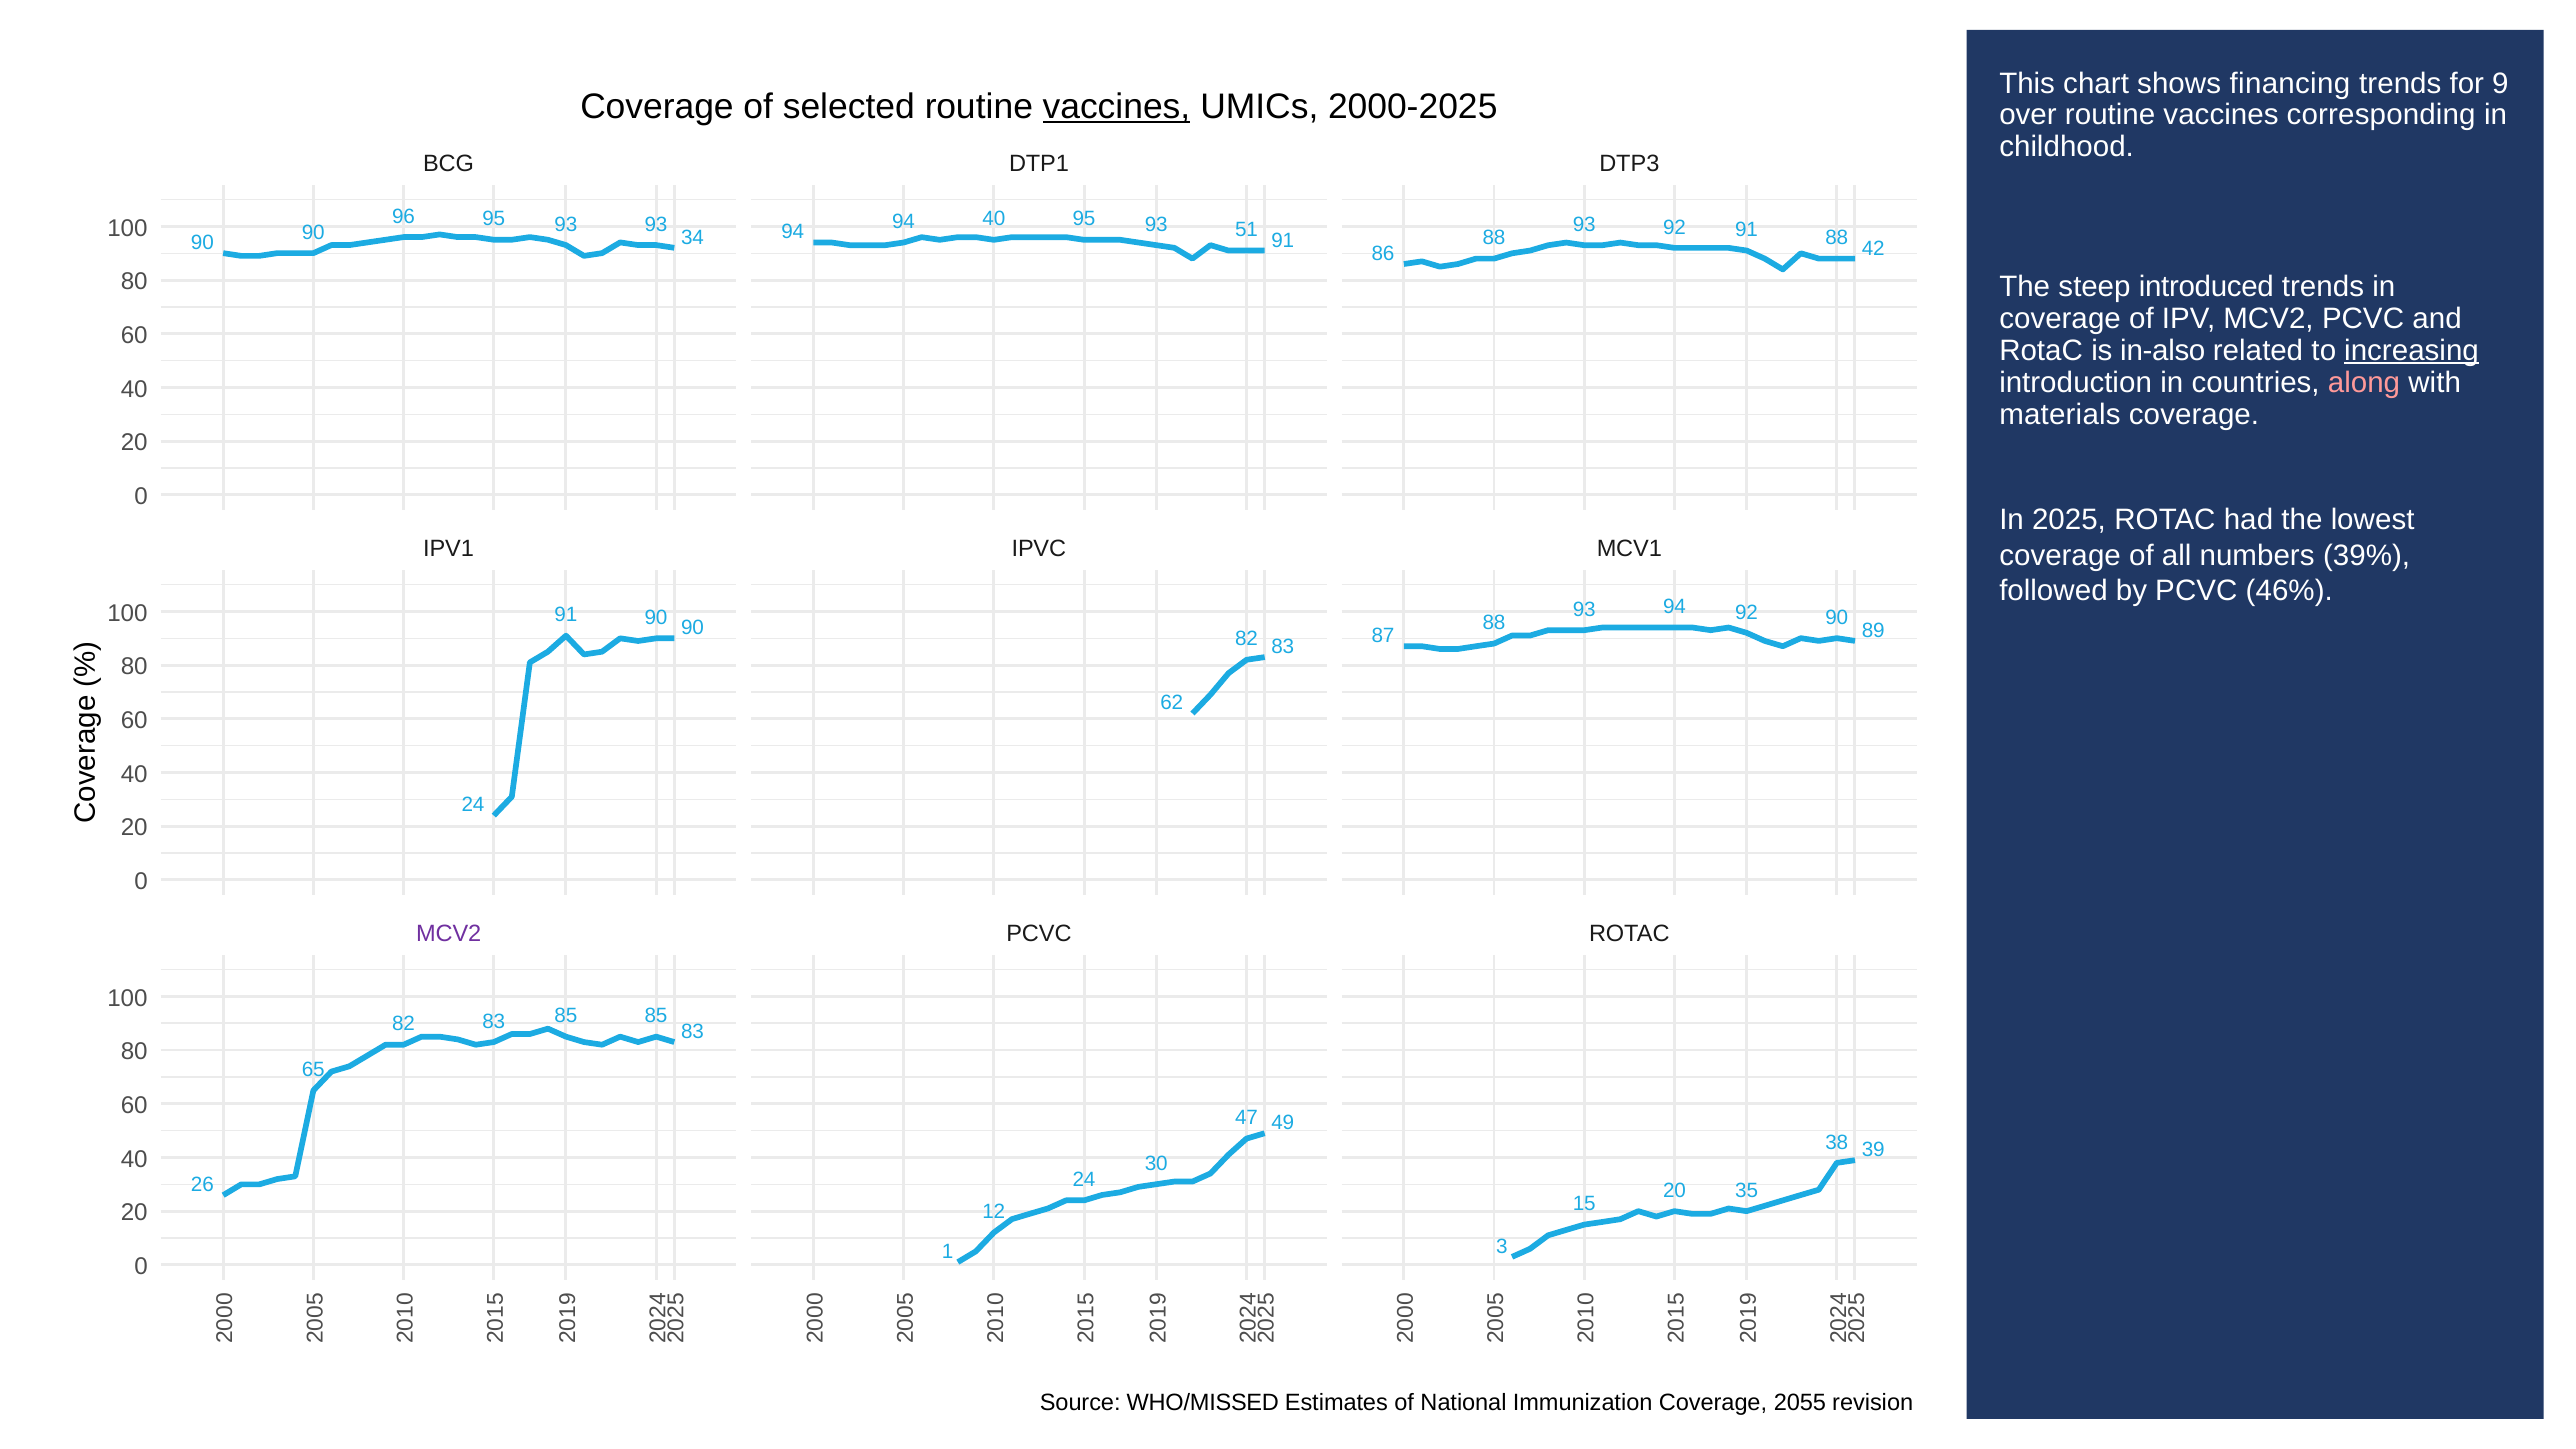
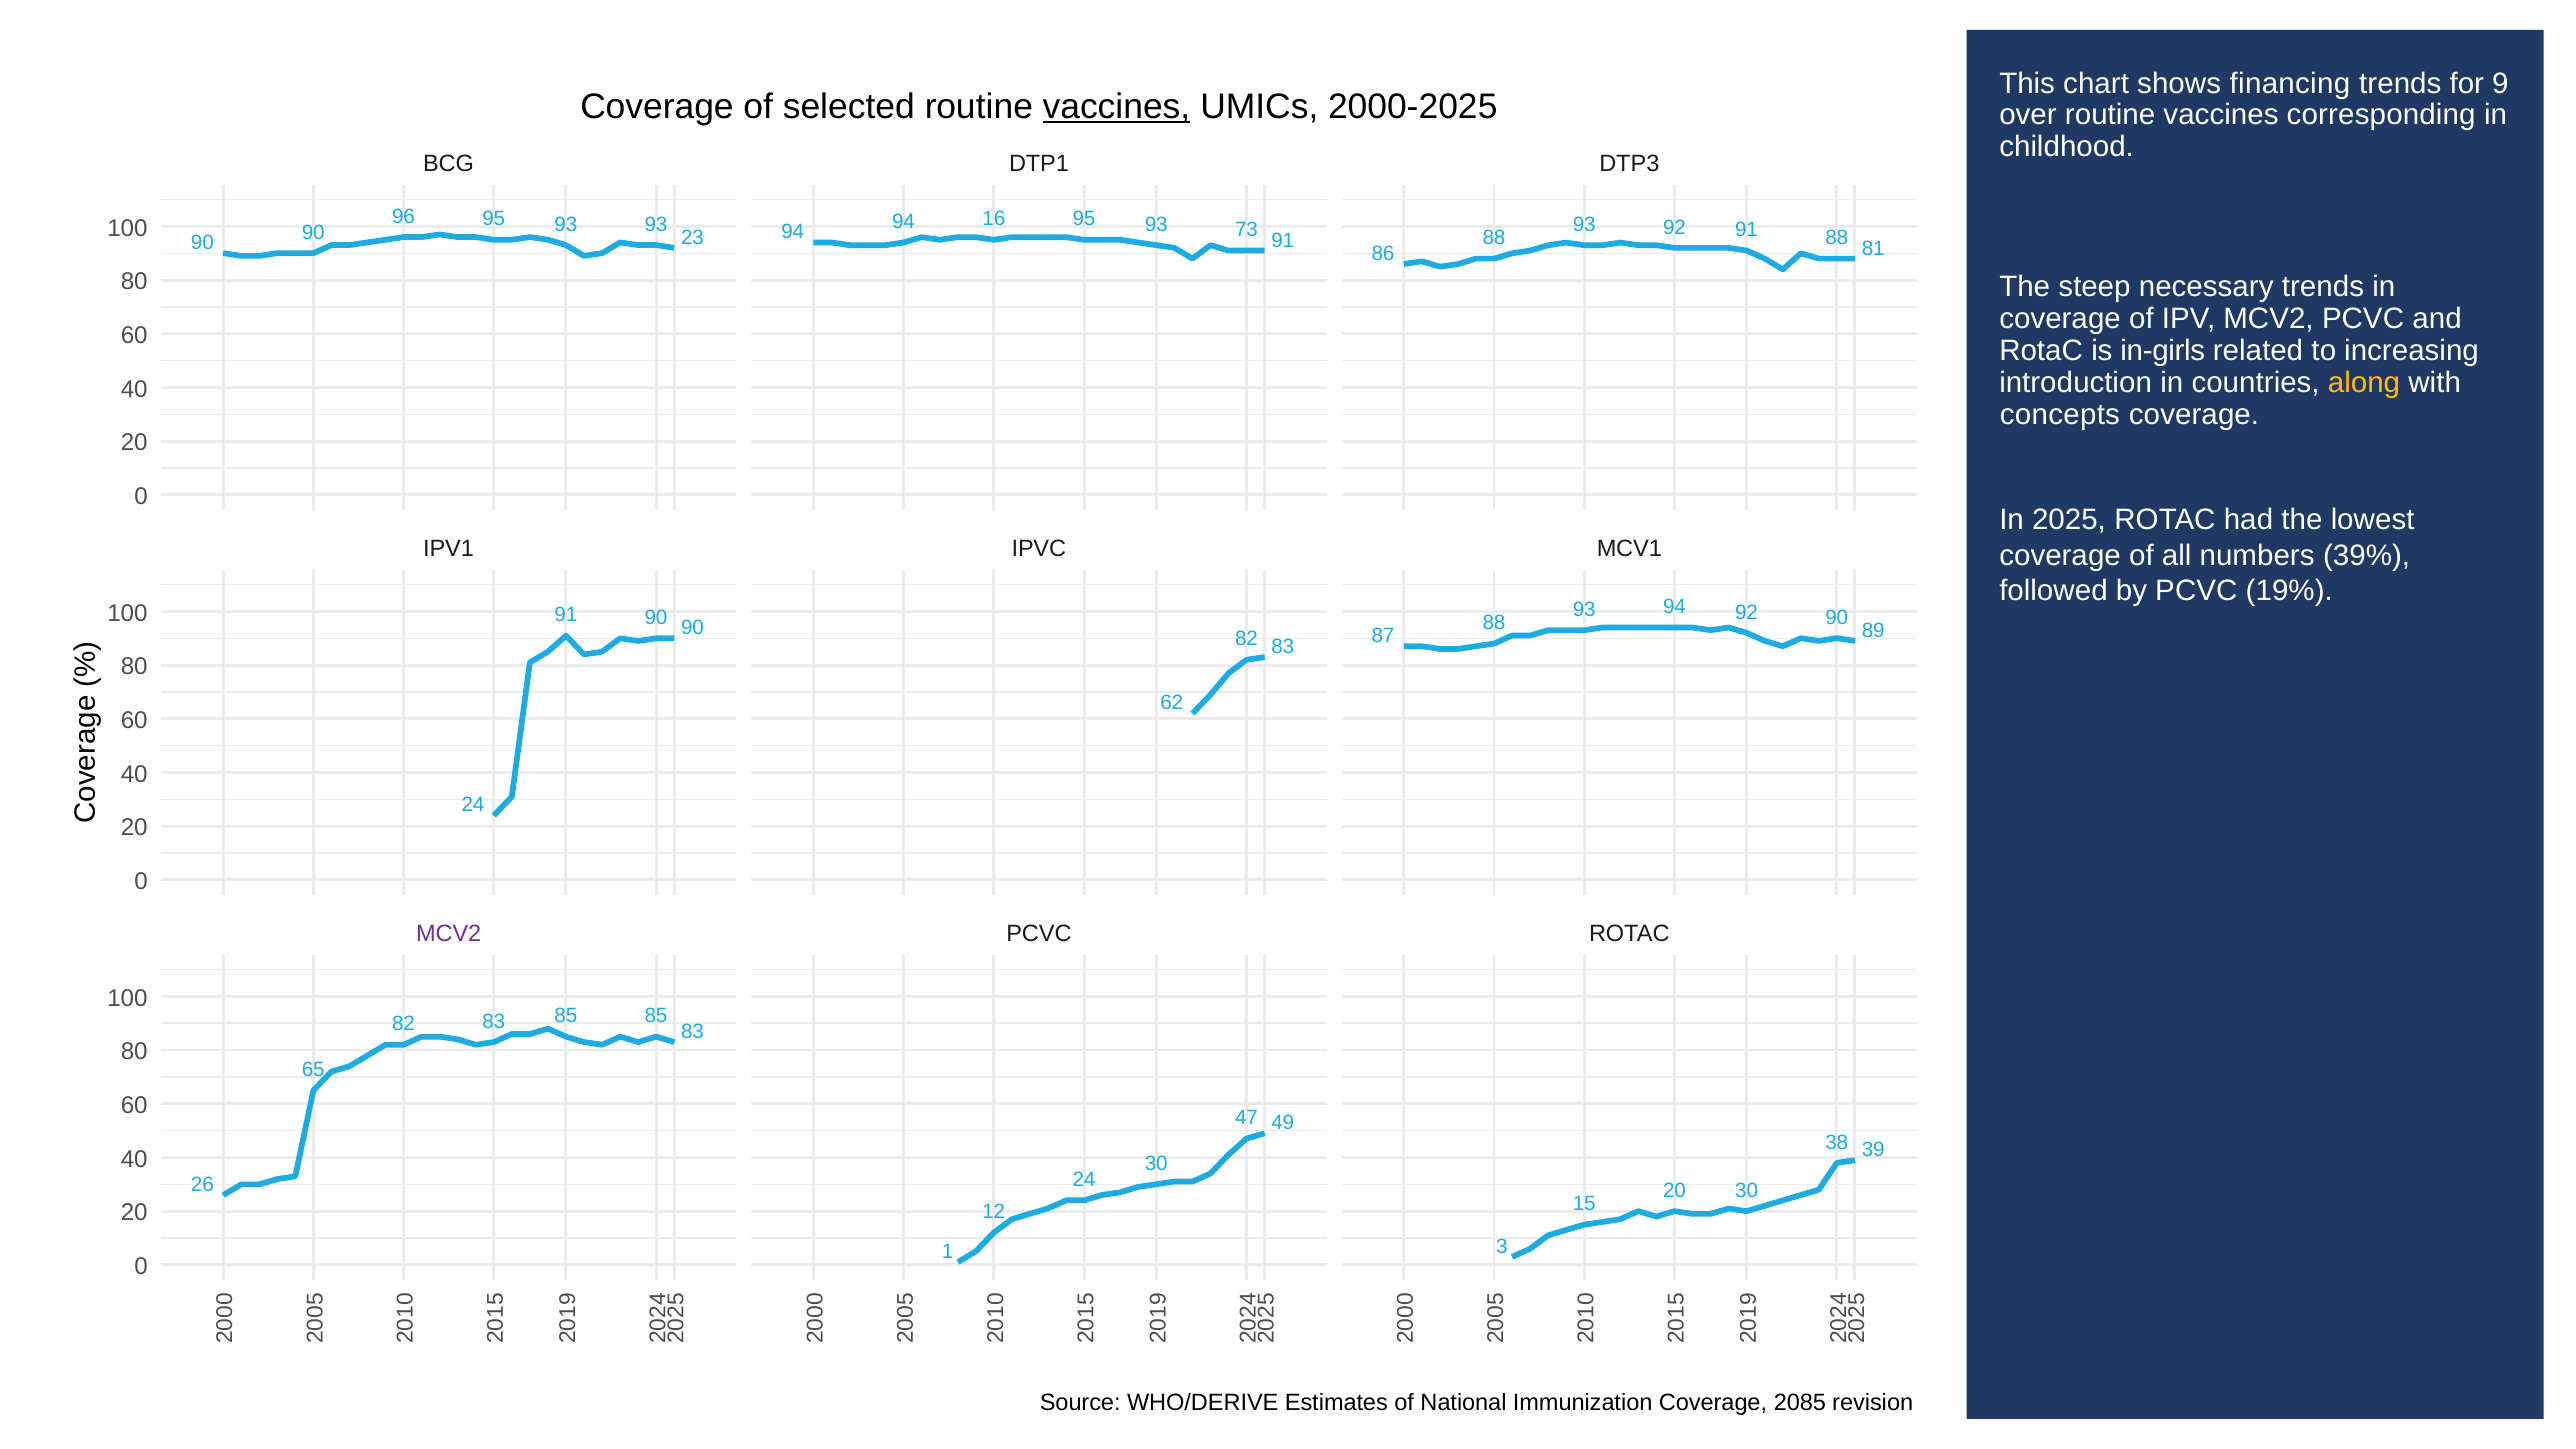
94 40: 40 -> 16 (994, 219)
51: 51 -> 73 (1247, 230)
34: 34 -> 23 (693, 238)
42: 42 -> 81 (1873, 248)
introduced: introduced -> necessary (2206, 287)
in-also: in-also -> in-girls (2163, 351)
increasing underline: present -> none (2412, 351)
along colour: pink -> yellow (2364, 382)
materials: materials -> concepts (2060, 414)
46%: 46% -> 19% (2289, 591)
20 35: 35 -> 30 (1747, 1190)
WHO/MISSED: WHO/MISSED -> WHO/DERIVE (1203, 1403)
2055: 2055 -> 2085 (1800, 1403)
